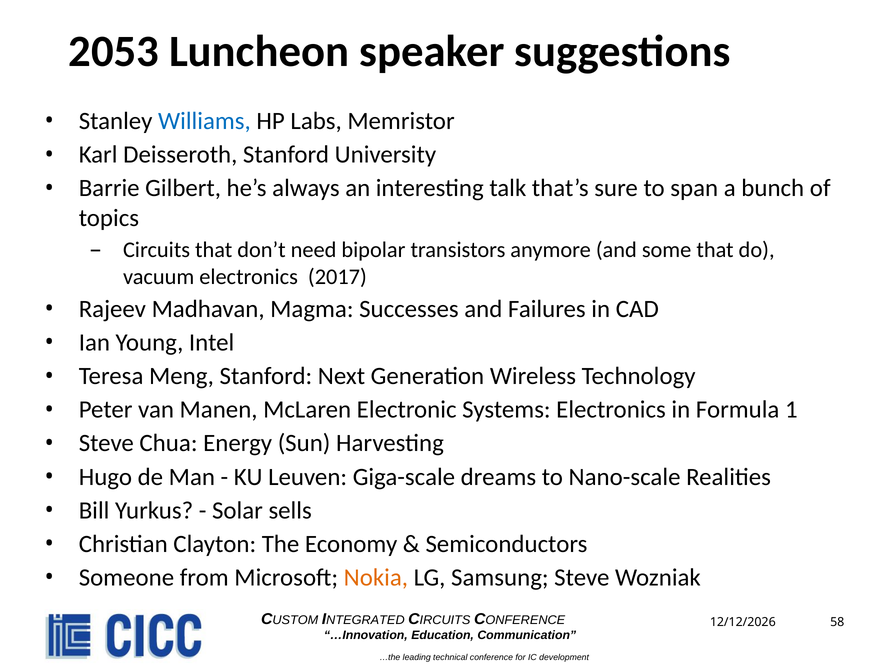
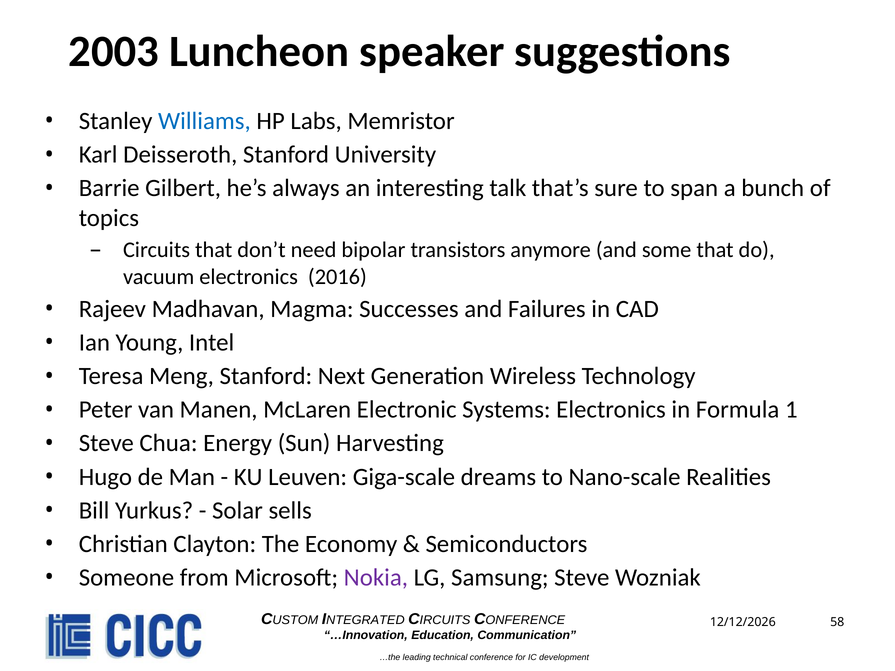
2053: 2053 -> 2003 (114, 52)
2017: 2017 -> 2016 (337, 277)
Nokia colour: orange -> purple (376, 578)
